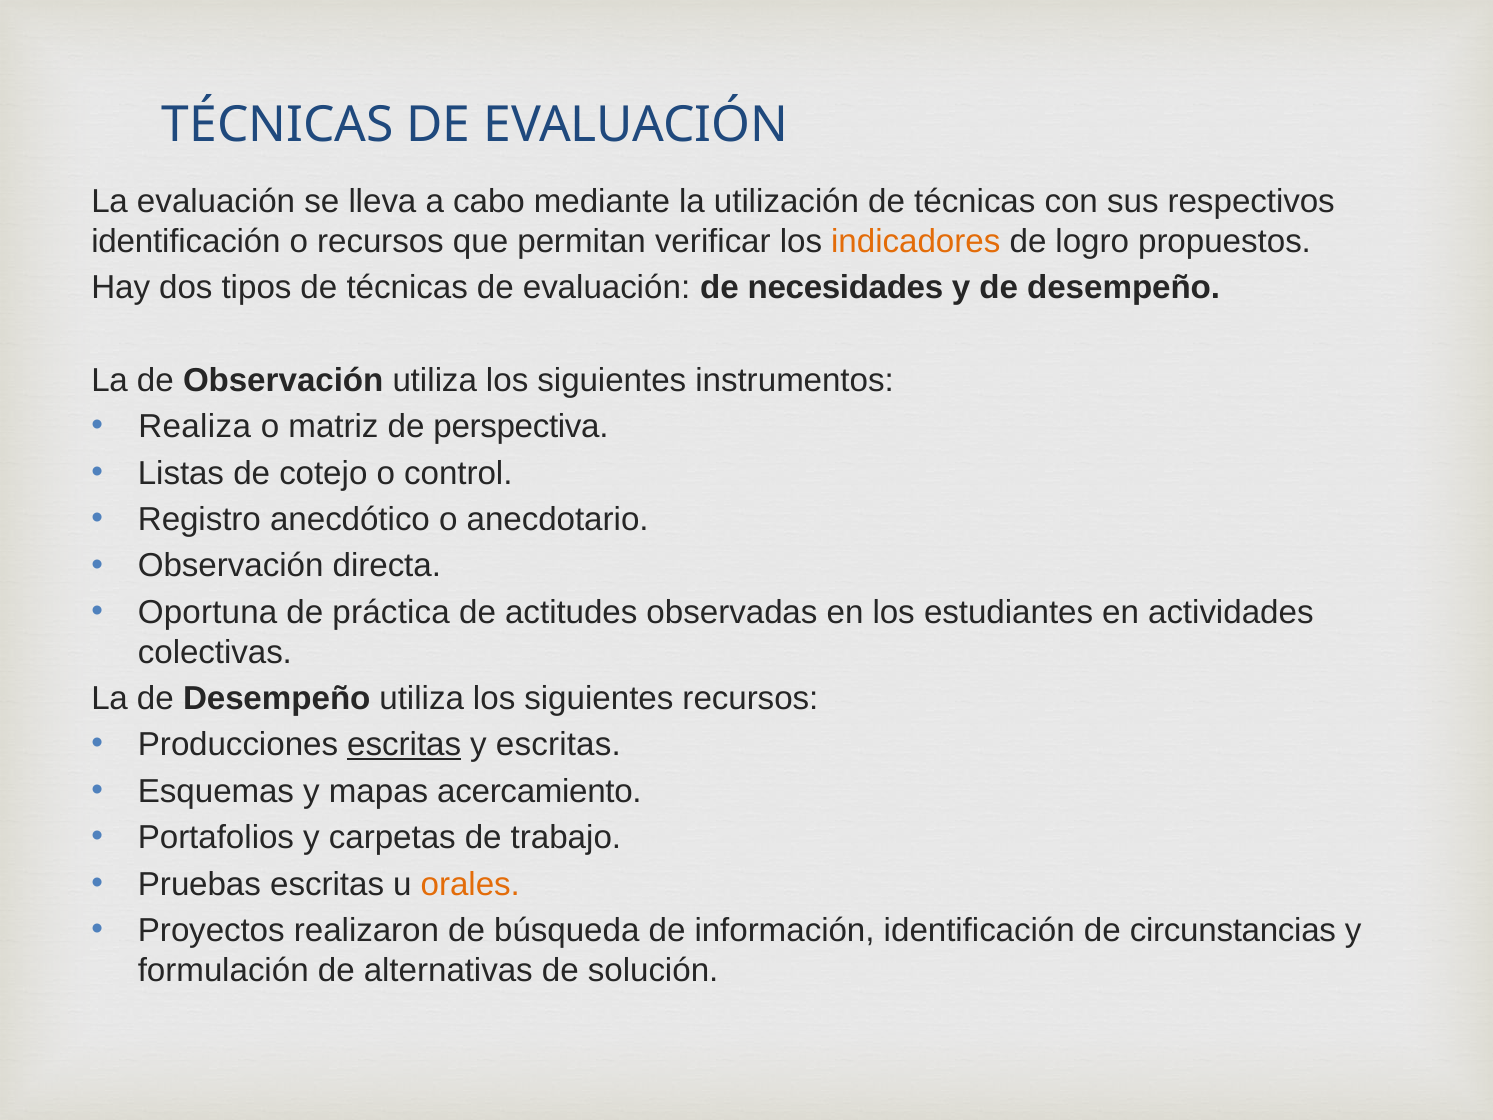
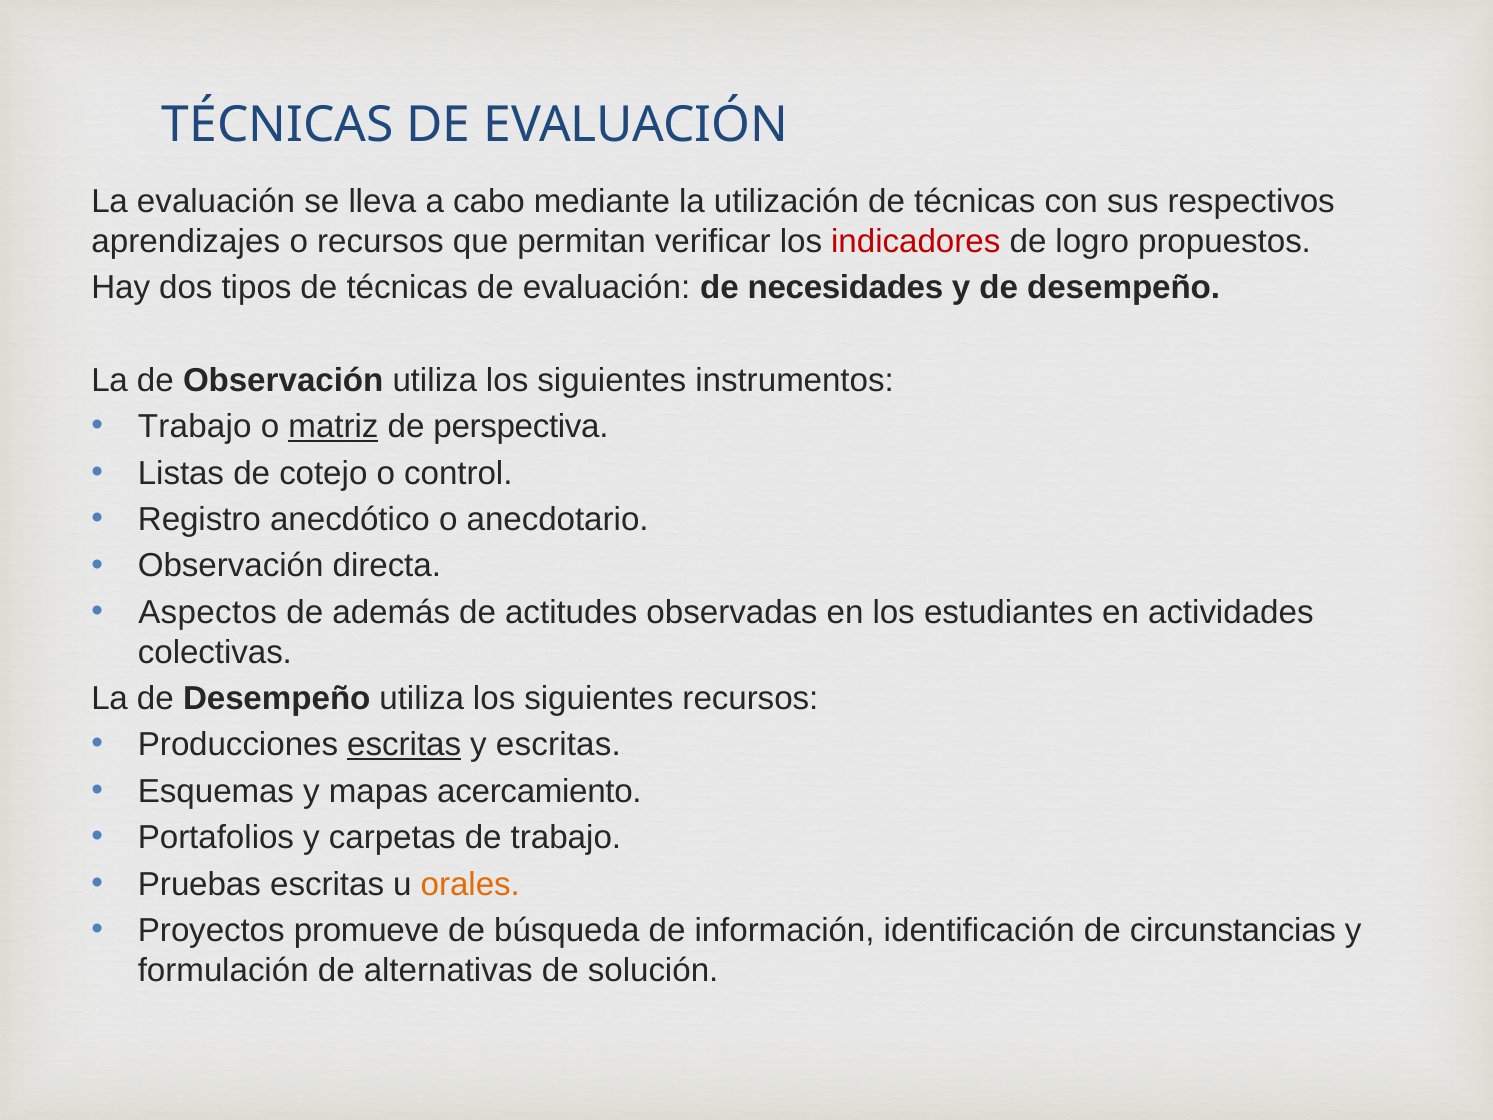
identificación: identificación -> aprendizajes (186, 241)
indicadores colour: orange -> red (916, 241)
Realiza: Realiza -> Trabajo (195, 427)
matriz underline: none -> present (333, 427)
Oportuna: Oportuna -> Aspectos (208, 612)
práctica: práctica -> además (391, 612)
realizaron: realizaron -> promueve (367, 930)
